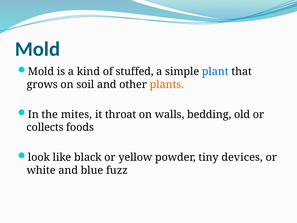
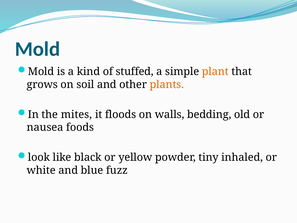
plant colour: blue -> orange (215, 72)
throat: throat -> floods (121, 114)
collects: collects -> nausea (45, 127)
devices: devices -> inhaled (242, 157)
